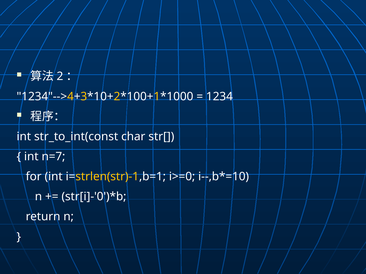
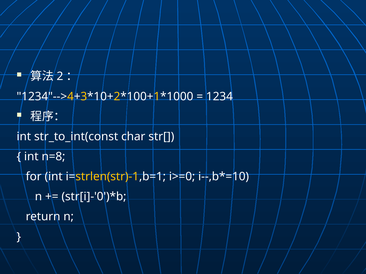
n=7: n=7 -> n=8 (53, 157)
